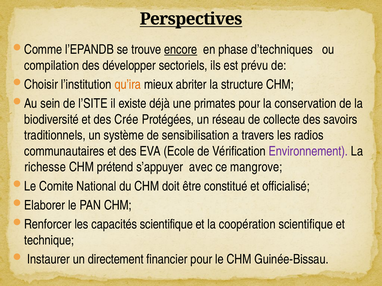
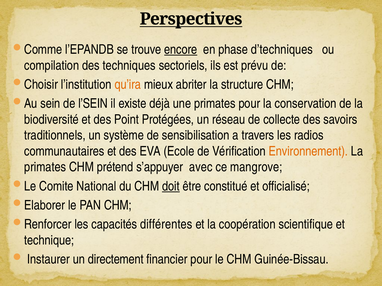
développer: développer -> techniques (129, 66)
l’SITE: l’SITE -> l’SEIN (93, 104)
Crée: Crée -> Point (126, 120)
Environnement colour: purple -> orange (308, 151)
richesse: richesse -> primates (45, 167)
doit underline: none -> present (171, 186)
capacités scientifique: scientifique -> différentes (166, 225)
